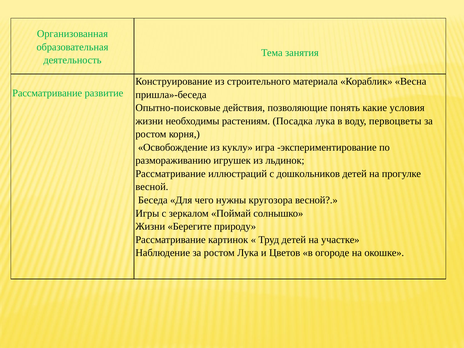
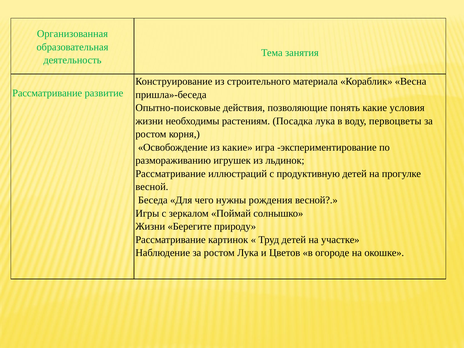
из куклу: куклу -> какие (237, 147)
дошкольников: дошкольников -> продуктивную (308, 174)
кругозора: кругозора -> рождения (271, 200)
